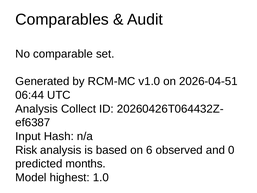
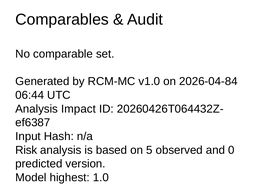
2026-04-51: 2026-04-51 -> 2026-04-84 (208, 81)
Collect: Collect -> Impact (78, 109)
6: 6 -> 5 (149, 150)
months: months -> version (86, 164)
